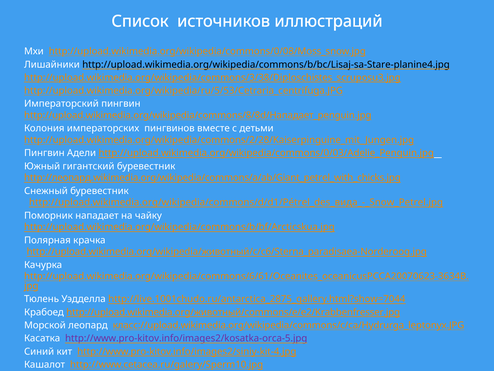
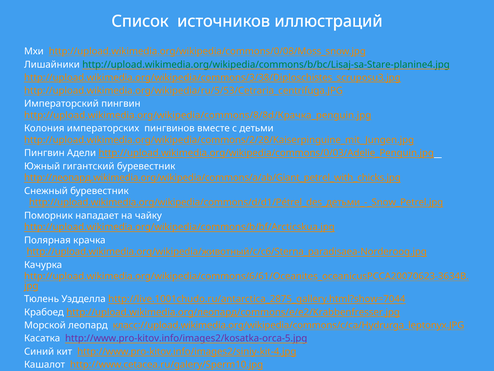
http://upload.wikimedia.org/wikipedia/commons/b/bc/Lisaj-sa-Stare-planine4.jpg colour: black -> green (266, 64)
http://upload.wikimedia.org/wikipedia/commons/8/8d/Нападает_penguin.jpg: http://upload.wikimedia.org/wikipedia/commons/8/8d/Нападает_penguin.jpg -> http://upload.wikimedia.org/wikipedia/commons/8/8d/Крачка_penguin.jpg (198, 115)
http://upload.wikimedia.org/wikipedia/commons/d/d1/Pétrel_des_вида_-_Snow_Petrel.jpg: http://upload.wikimedia.org/wikipedia/commons/d/d1/Pétrel_des_вида_-_Snow_Petrel.jpg -> http://upload.wikimedia.org/wikipedia/commons/d/d1/Pétrel_des_детьми_-_Snow_Petrel.jpg (236, 202)
http://upload.wikimedia.org/животный/commons/e/e2/Krabbenfresser.jpg: http://upload.wikimedia.org/животный/commons/e/e2/Krabbenfresser.jpg -> http://upload.wikimedia.org/леопард/commons/e/e2/Krabbenfresser.jpg (233, 312)
